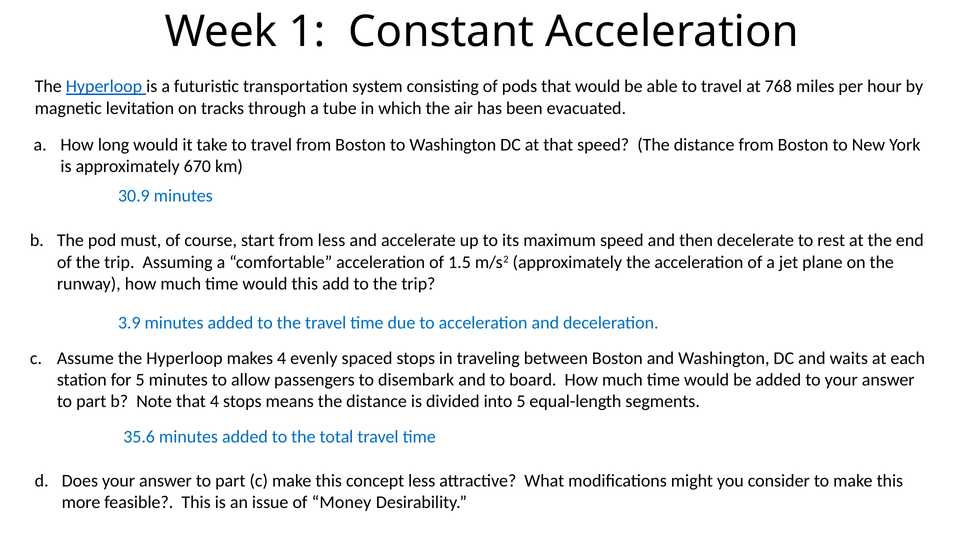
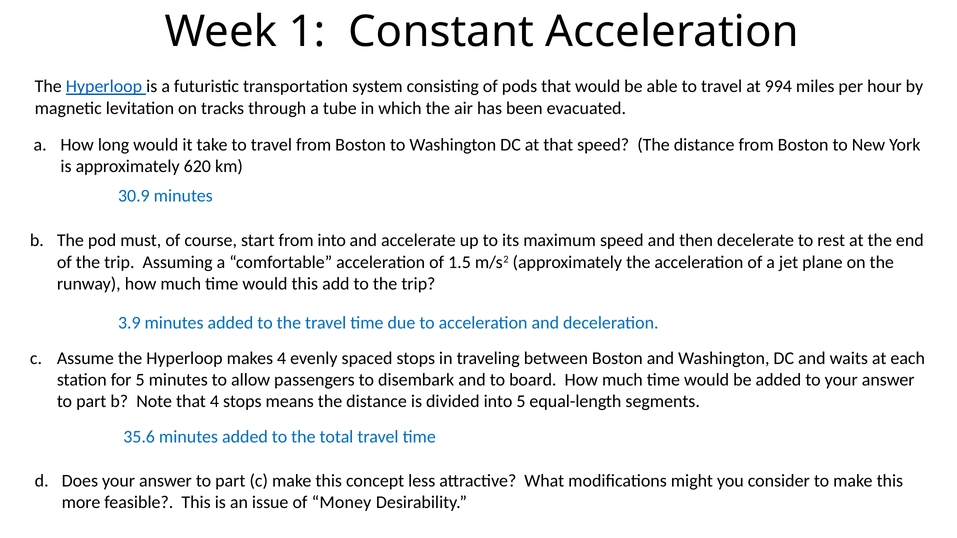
768: 768 -> 994 (778, 86)
670: 670 -> 620 (197, 166)
from less: less -> into (332, 241)
